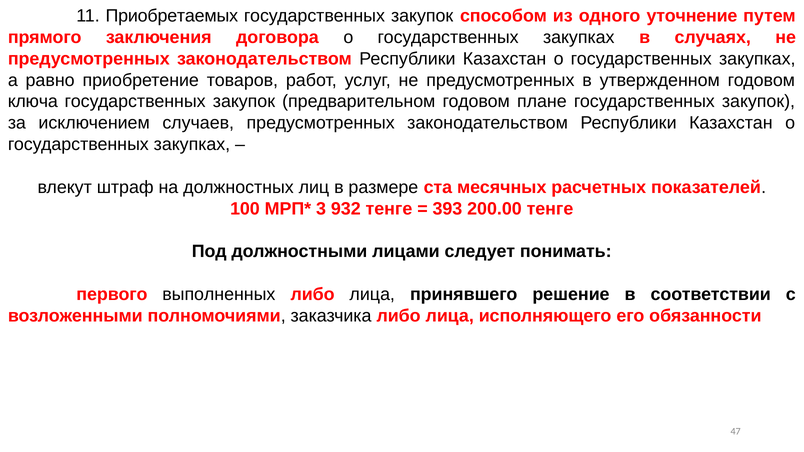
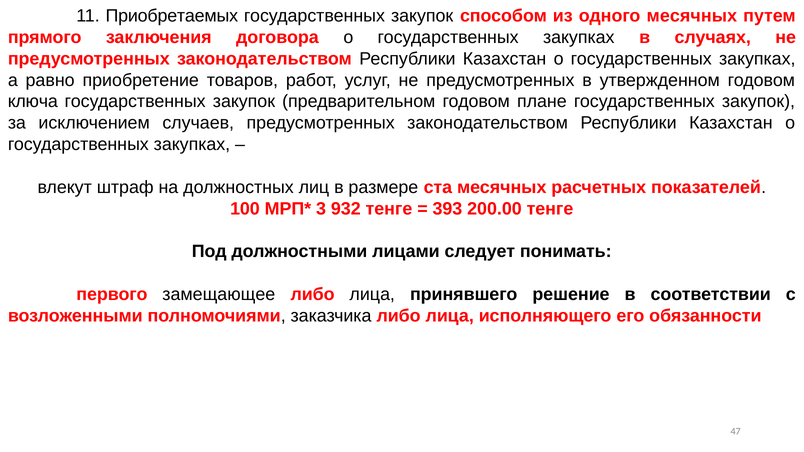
одного уточнение: уточнение -> месячных (692, 16)
выполненных: выполненных -> замещающее (219, 295)
